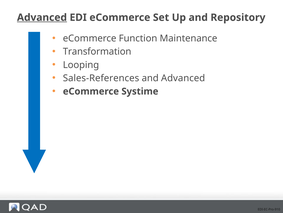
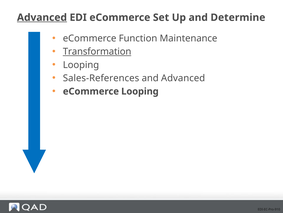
Repository: Repository -> Determine (238, 17)
Transformation underline: none -> present (97, 51)
eCommerce Systime: Systime -> Looping (140, 91)
